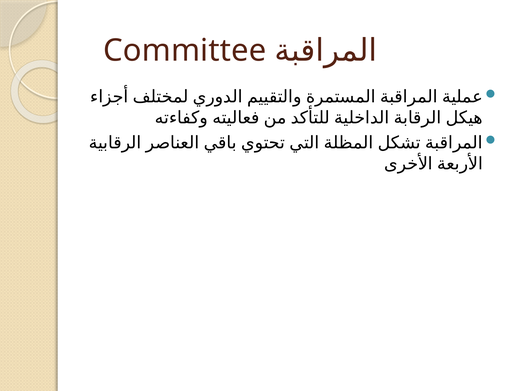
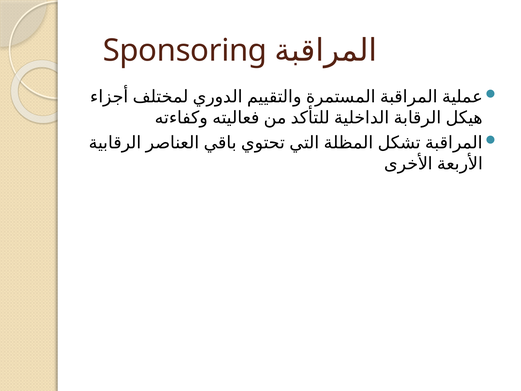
Committee: Committee -> Sponsoring (185, 50)
